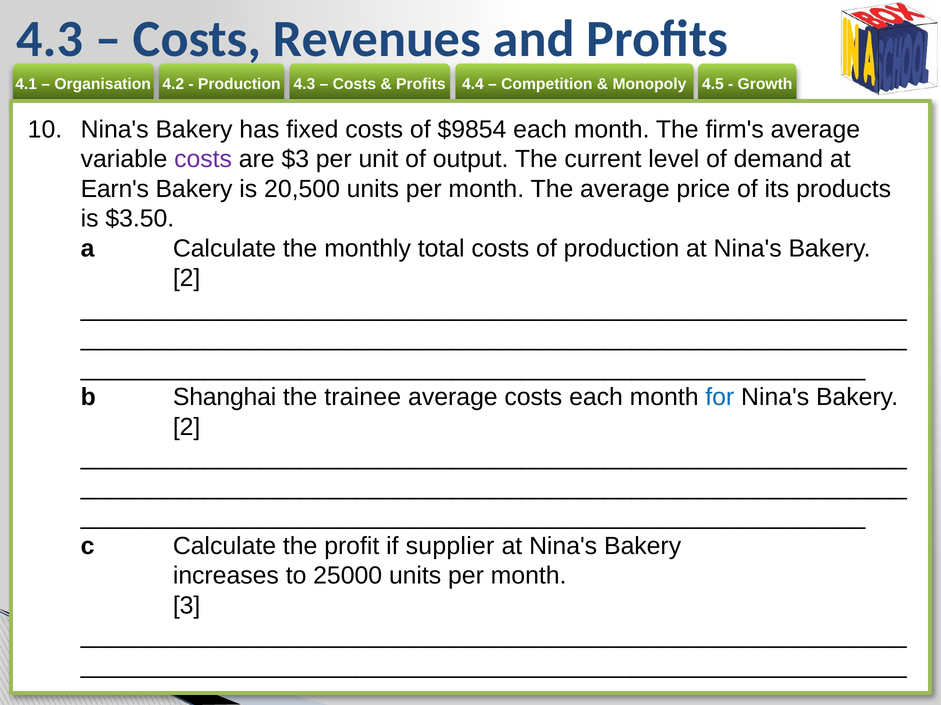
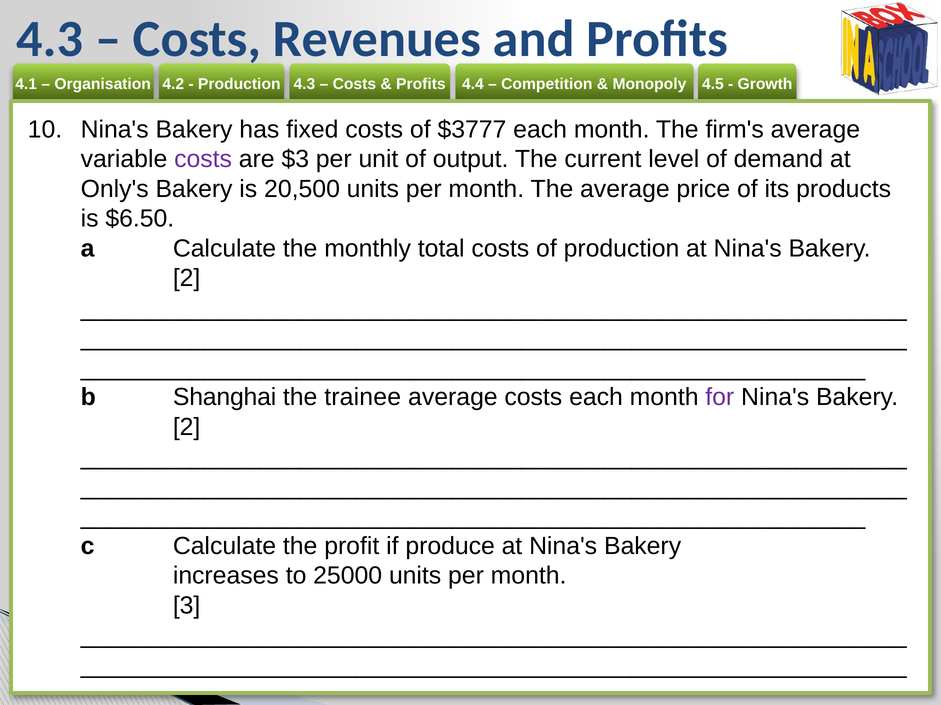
$9854: $9854 -> $3777 (472, 130)
Earn's: Earn's -> Only's (115, 189)
$3.50: $3.50 -> $6.50 (140, 219)
for colour: blue -> purple (720, 398)
supplier: supplier -> produce (450, 547)
